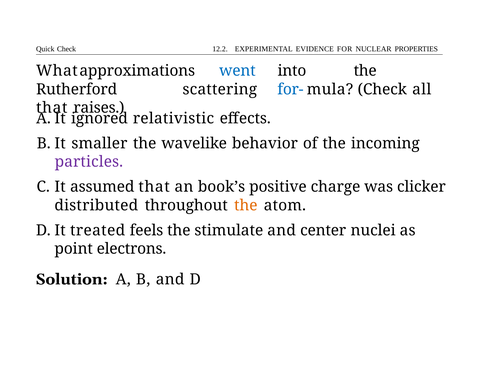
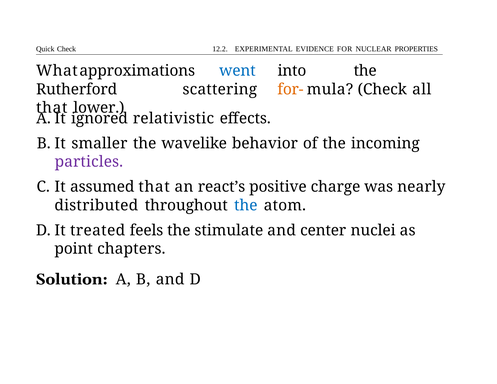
for- colour: blue -> orange (290, 89)
raises: raises -> lower (99, 108)
book’s: book’s -> react’s (222, 187)
clicker: clicker -> nearly (421, 187)
the colour: orange -> blue (246, 205)
electrons: electrons -> chapters (131, 249)
